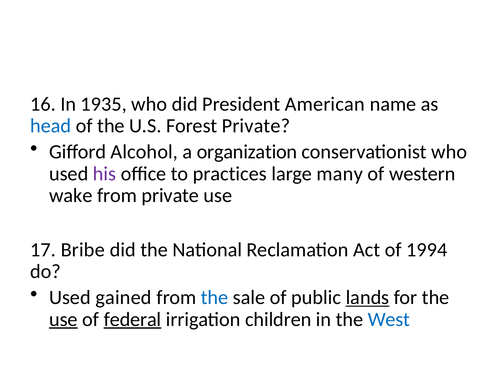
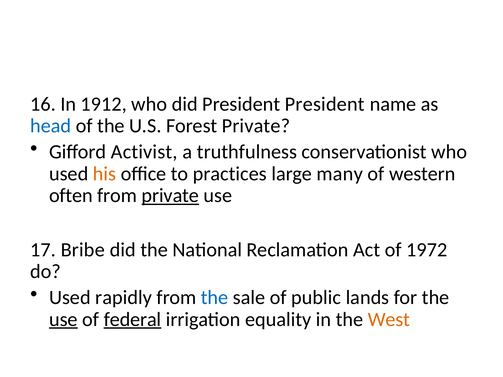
1935: 1935 -> 1912 (104, 104)
President American: American -> President (325, 104)
Alcohol: Alcohol -> Activist (144, 152)
organization: organization -> truthfulness (247, 152)
his colour: purple -> orange (105, 174)
wake: wake -> often (71, 196)
private underline: none -> present (170, 196)
1994: 1994 -> 1972 (427, 250)
gained: gained -> rapidly (124, 298)
lands underline: present -> none (367, 298)
children: children -> equality (278, 320)
West colour: blue -> orange (389, 320)
